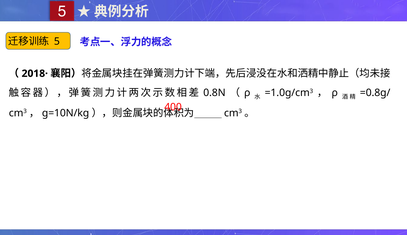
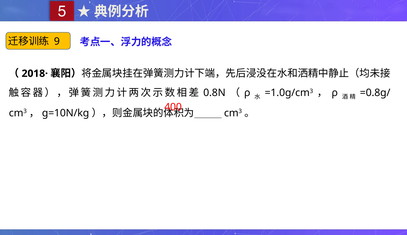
5: 5 -> 9 (57, 42)
